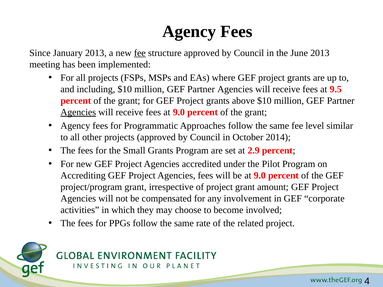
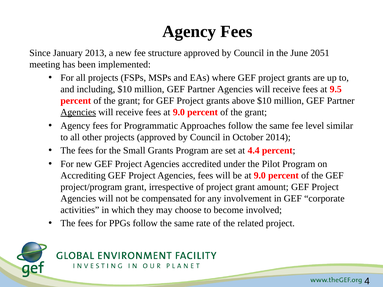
fee underline: present -> none (140, 53)
June 2013: 2013 -> 2051 (320, 53)
2.9: 2.9 -> 4.4 (254, 151)
